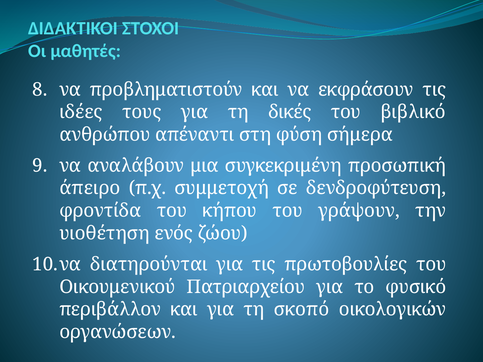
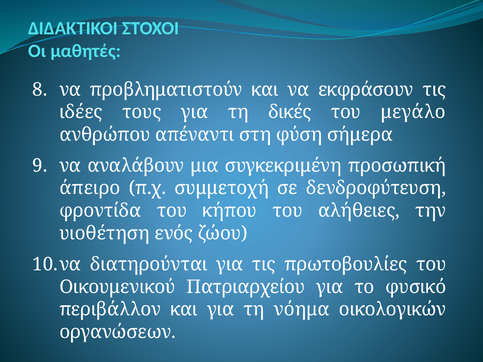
βιβλικό: βιβλικό -> μεγάλο (413, 112)
γράψουν: γράψουν -> αλήθειες (359, 211)
σκοπό: σκοπό -> νόημα (302, 310)
